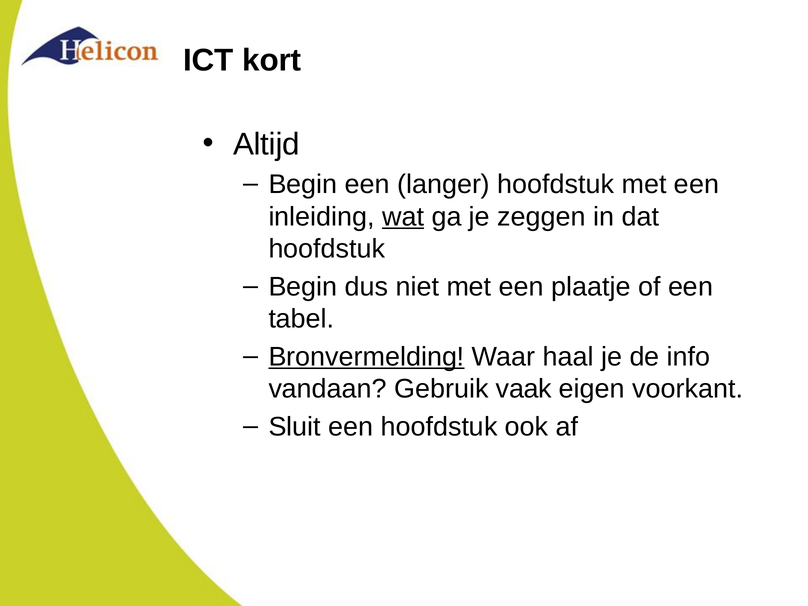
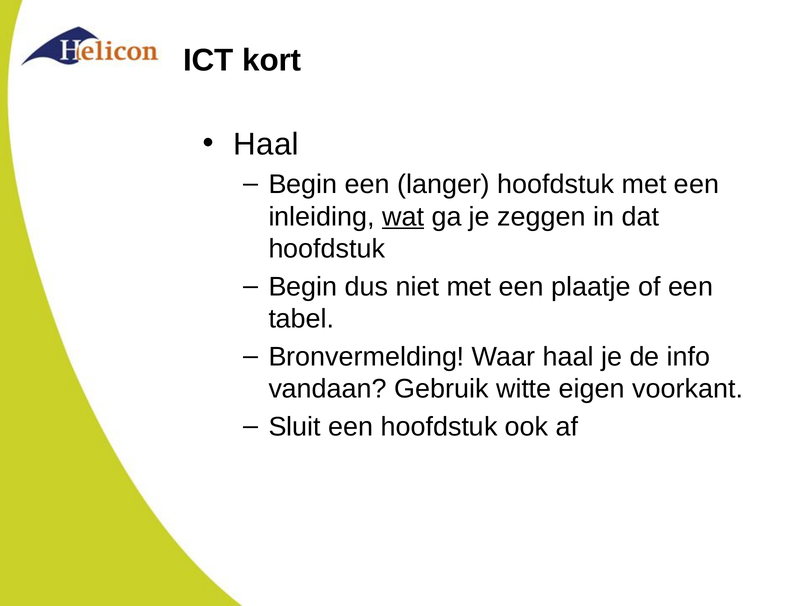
Altijd: Altijd -> Haal (266, 144)
Bronvermelding underline: present -> none (366, 357)
vaak: vaak -> witte (524, 389)
